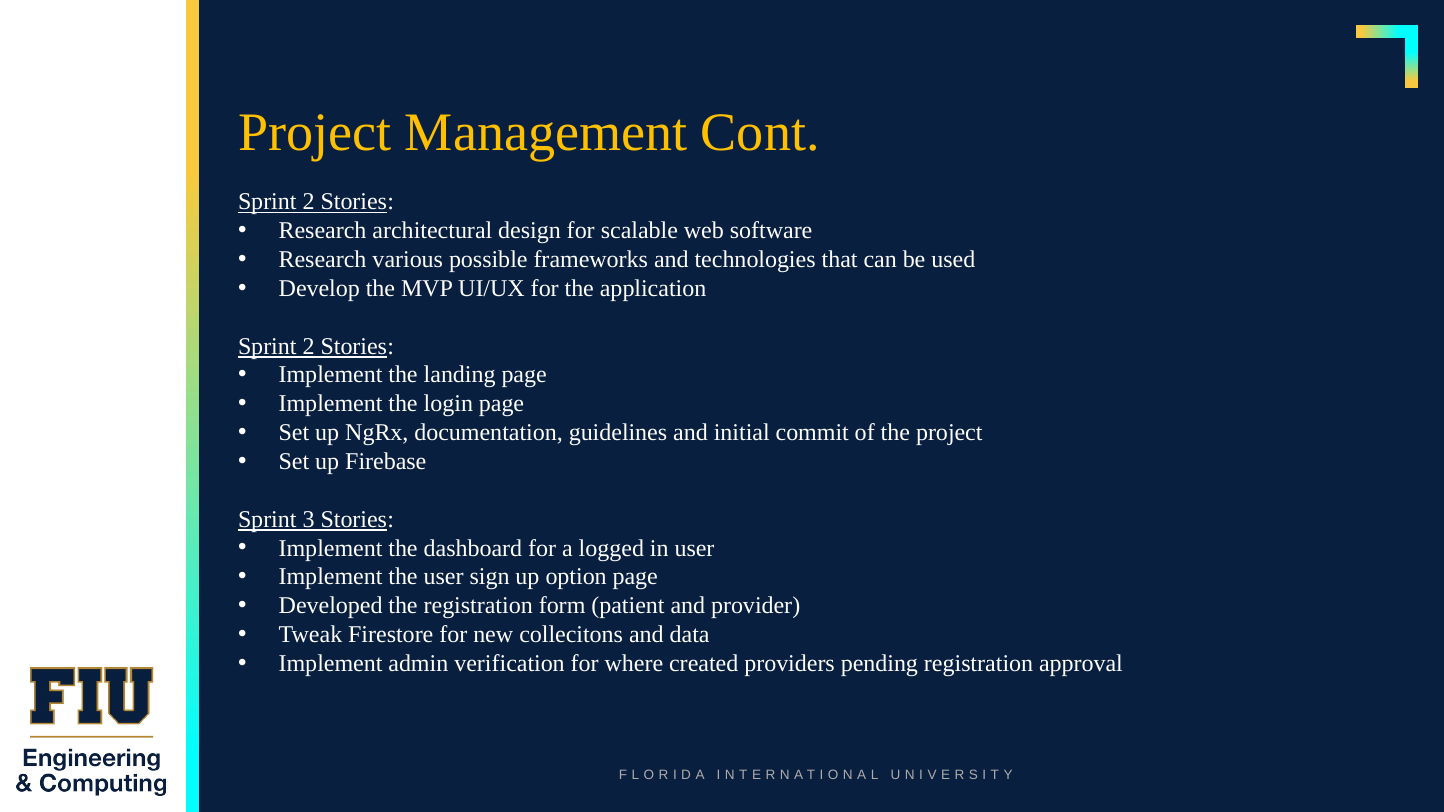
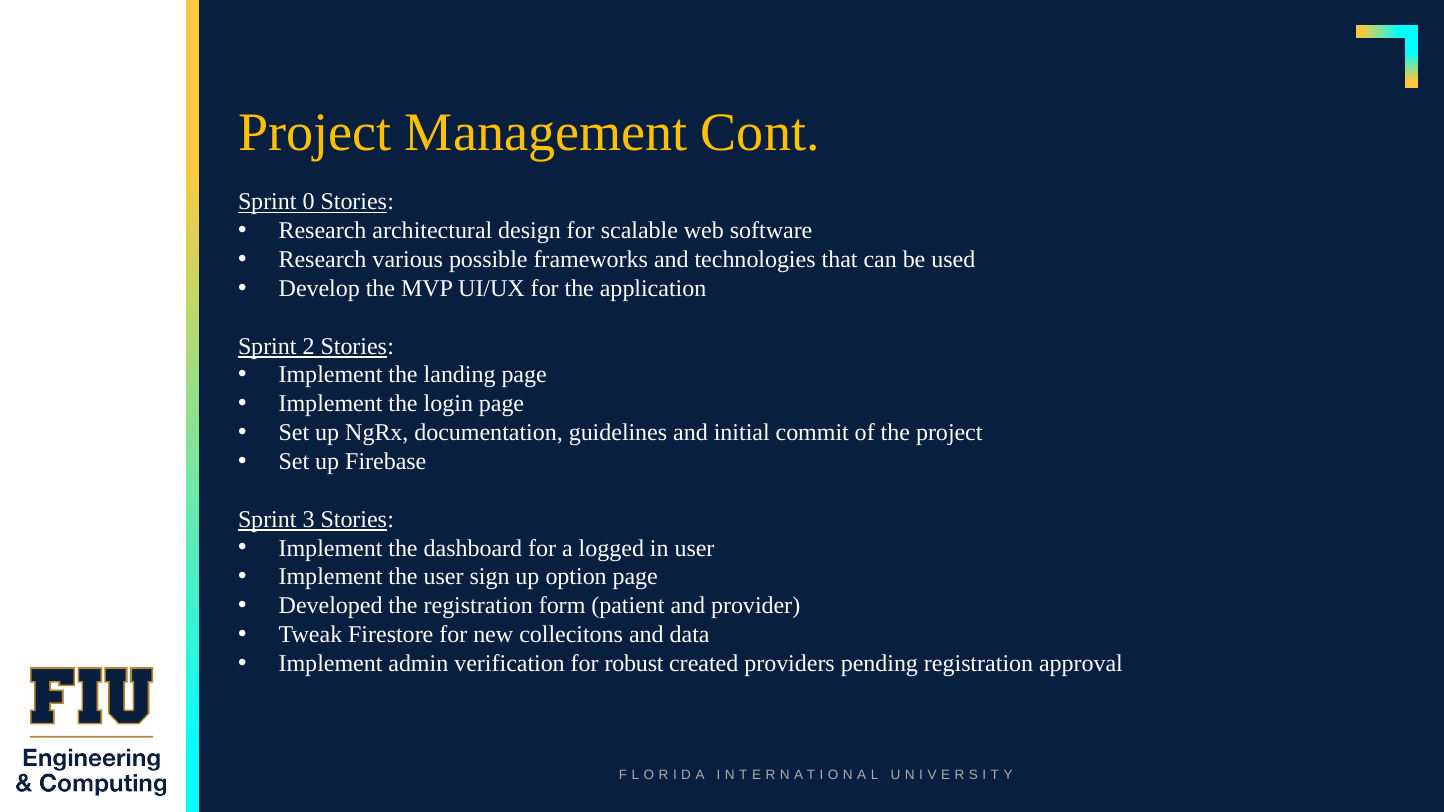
2: 2 -> 0 (309, 202)
where: where -> robust (634, 664)
